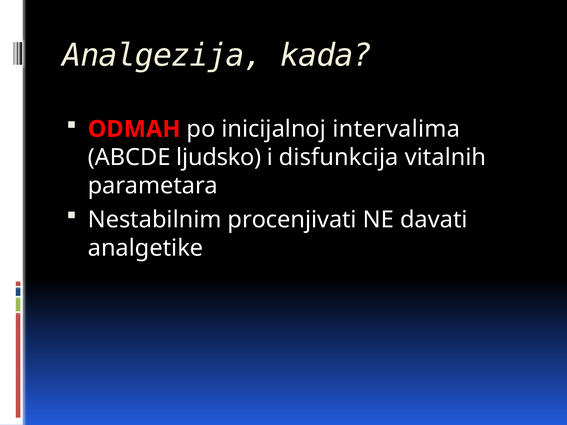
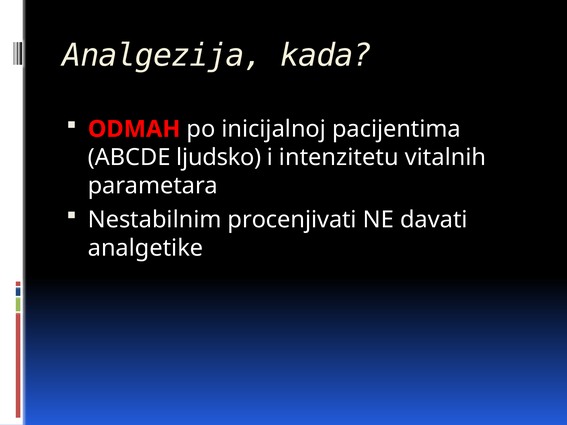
intervalima: intervalima -> pacijentima (396, 129)
disfunkcija: disfunkcija -> intenzitetu (339, 158)
